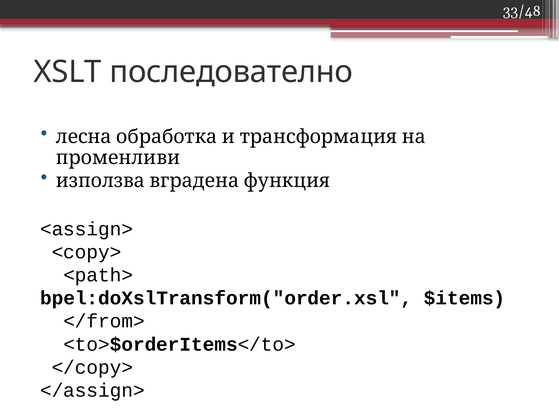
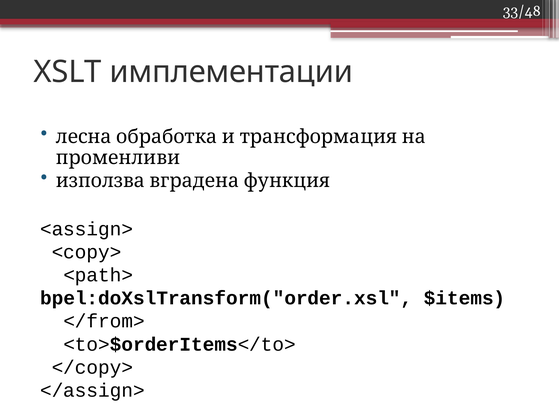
последователно: последователно -> имплементации (231, 72)
